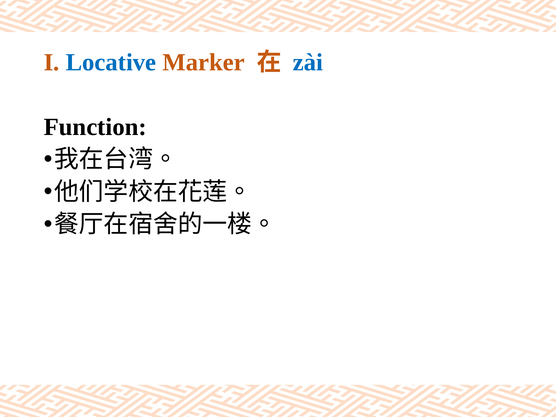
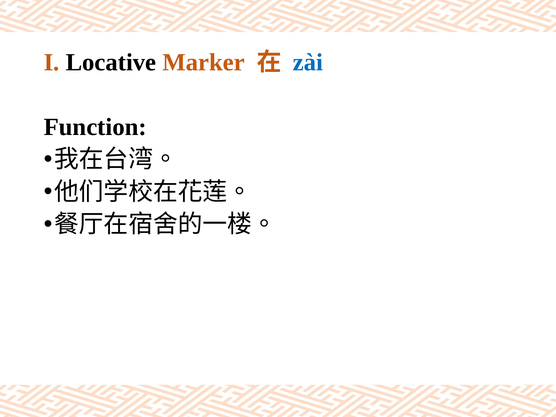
Locative colour: blue -> black (111, 62)
